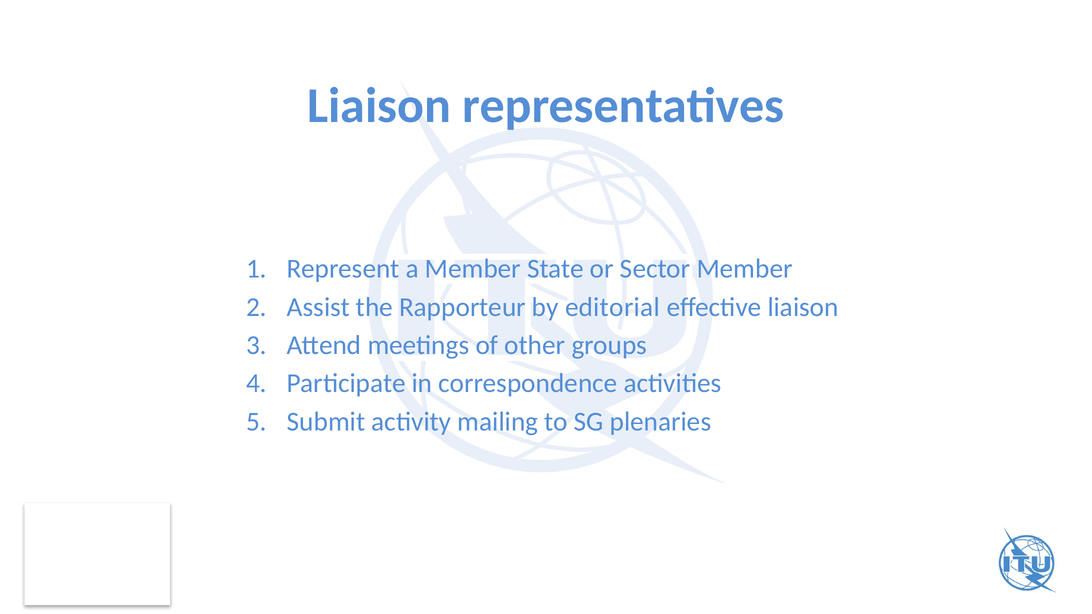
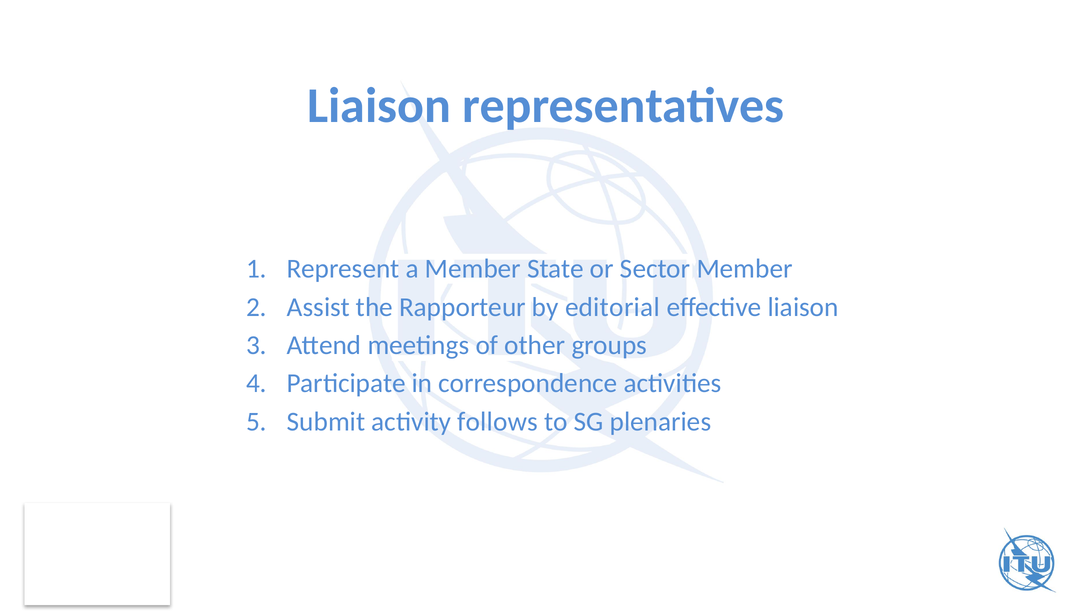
mailing: mailing -> follows (498, 422)
